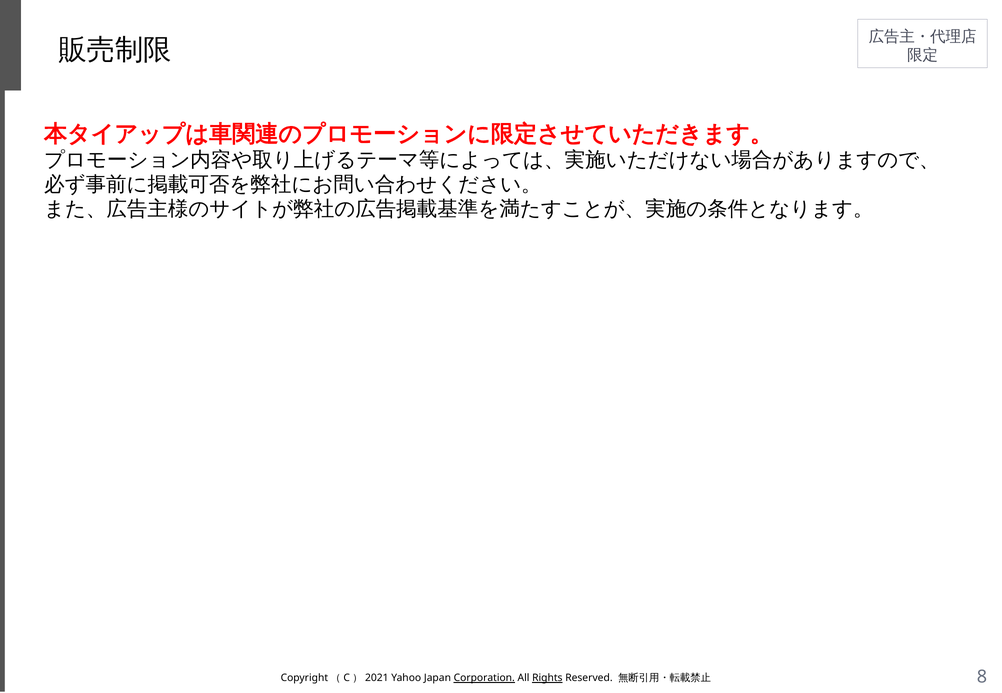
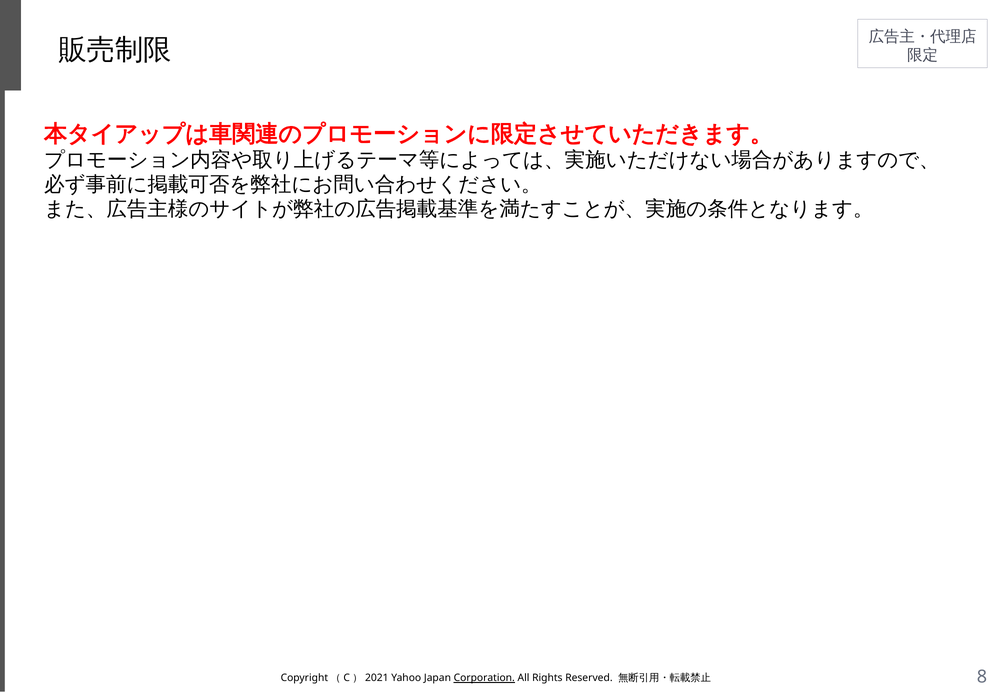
Rights underline: present -> none (547, 679)
